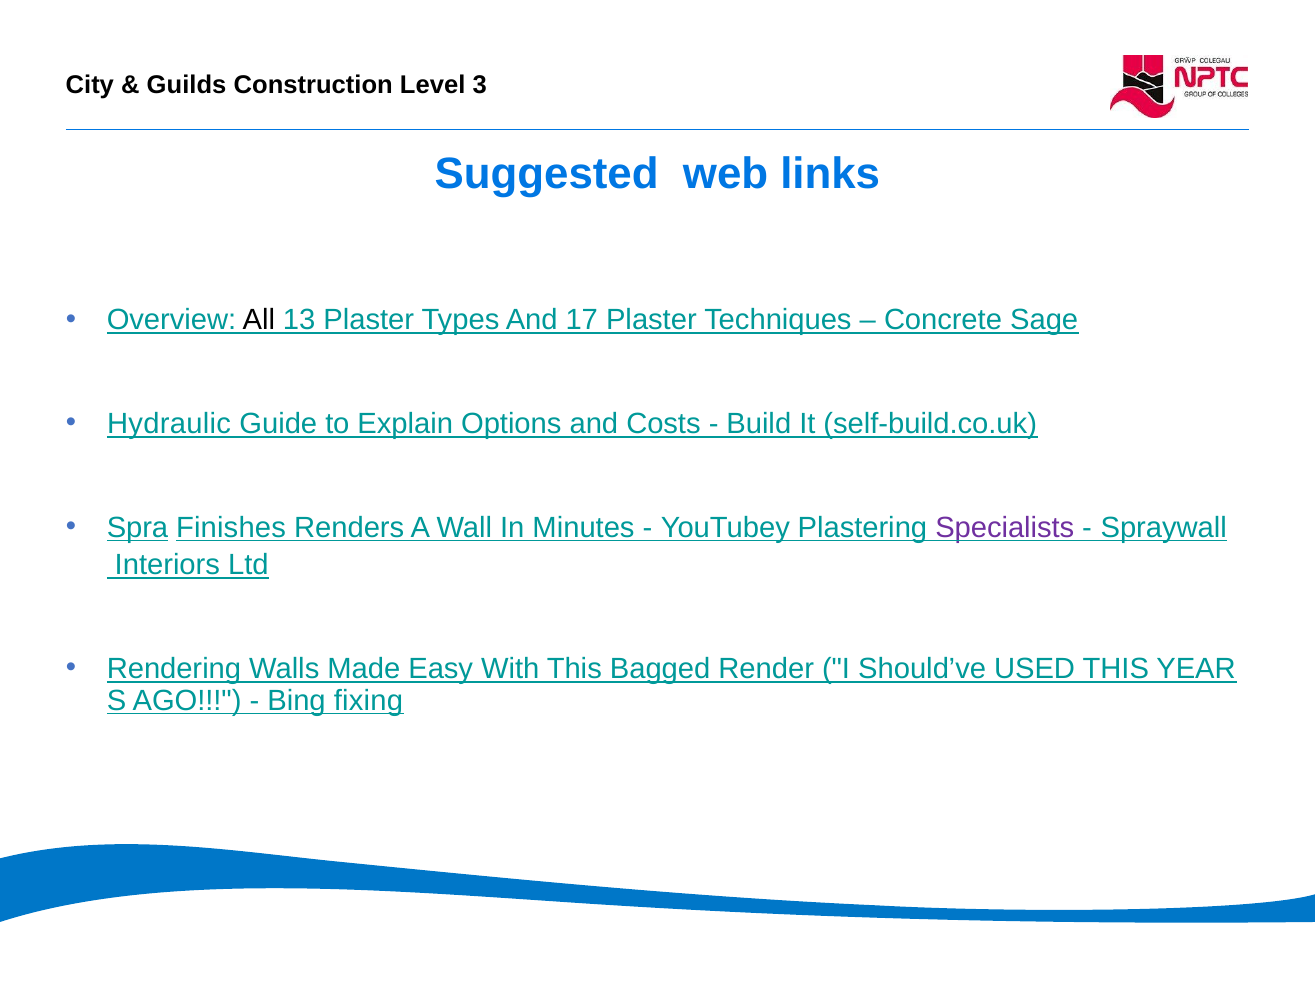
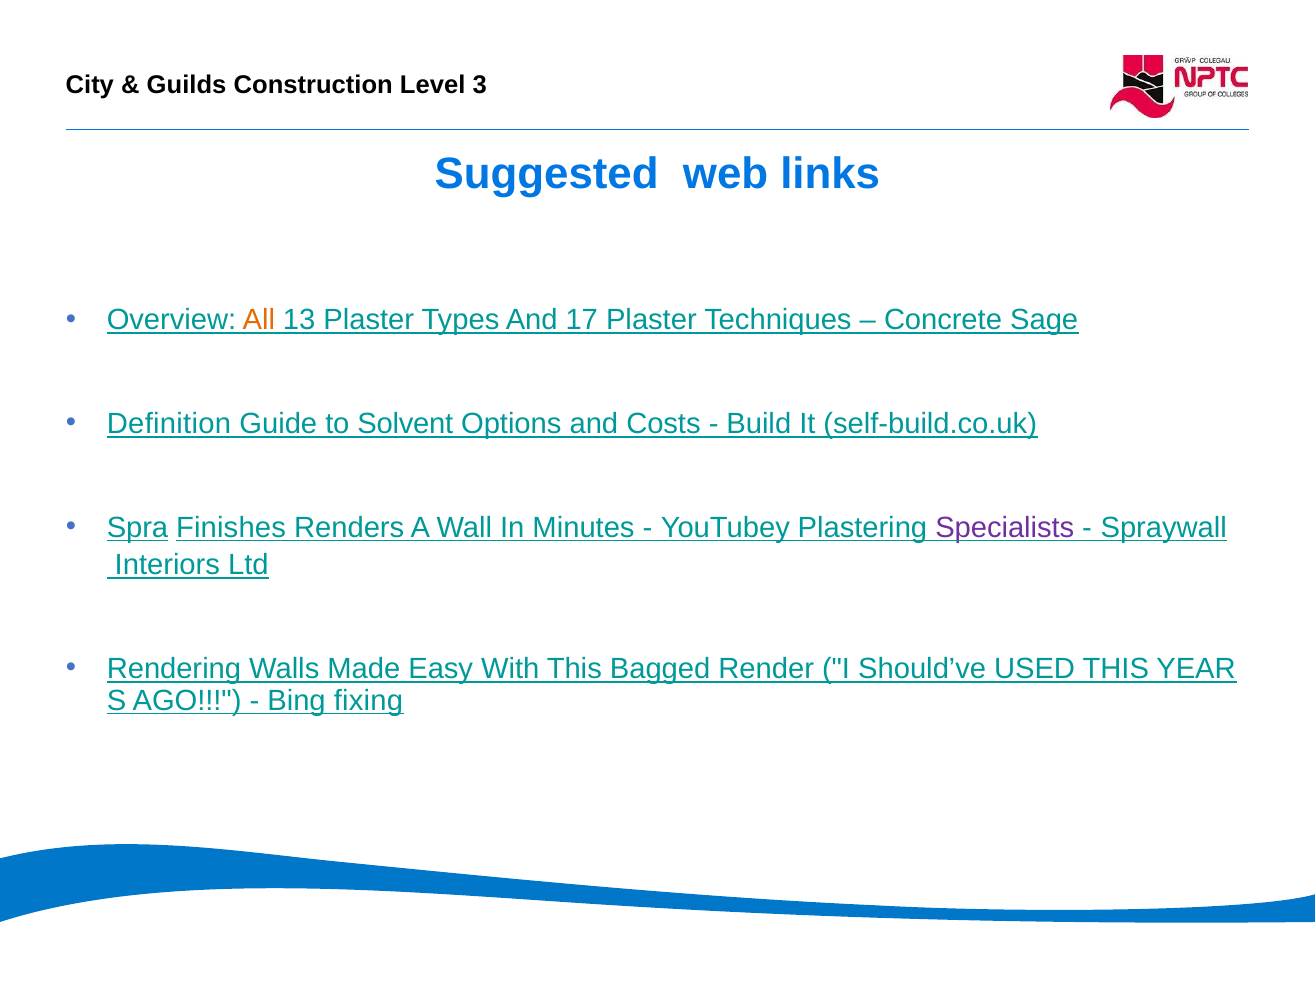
All colour: black -> orange (259, 320)
Hydraulic: Hydraulic -> Definition (169, 424)
Explain: Explain -> Solvent (405, 424)
